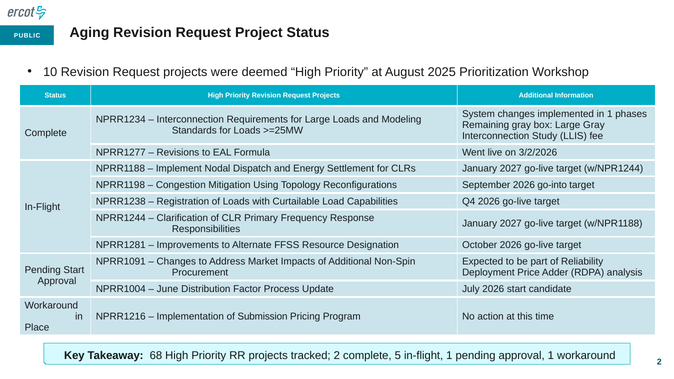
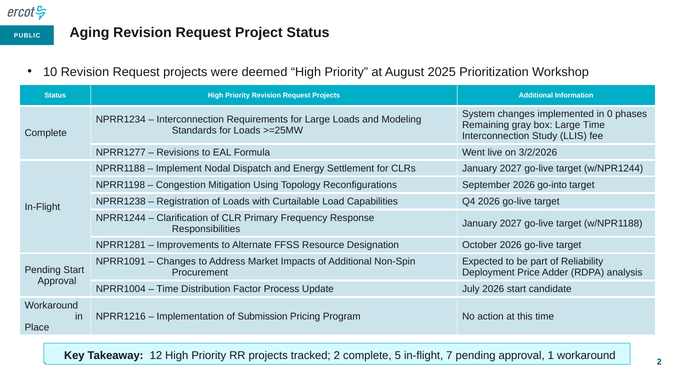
in 1: 1 -> 0 (610, 114)
Large Gray: Gray -> Time (594, 125)
June: June -> Time (168, 289)
68: 68 -> 12 (156, 356)
in-flight 1: 1 -> 7 (449, 356)
